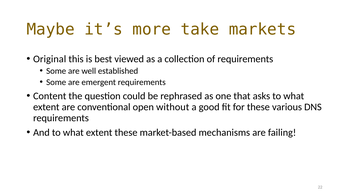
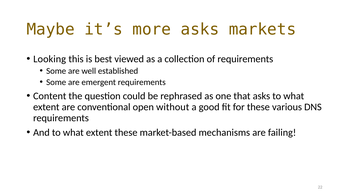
more take: take -> asks (200, 29)
Original: Original -> Looking (50, 59)
